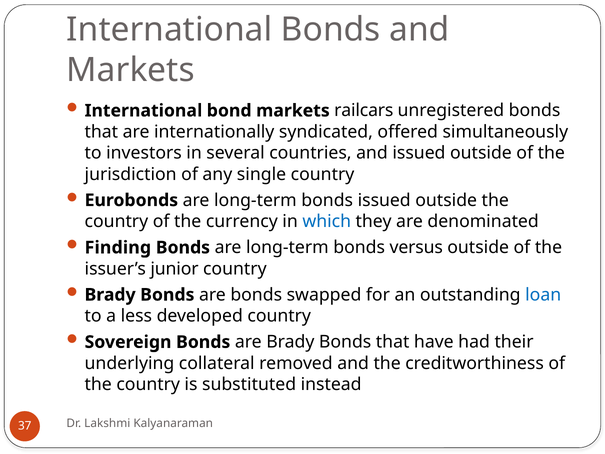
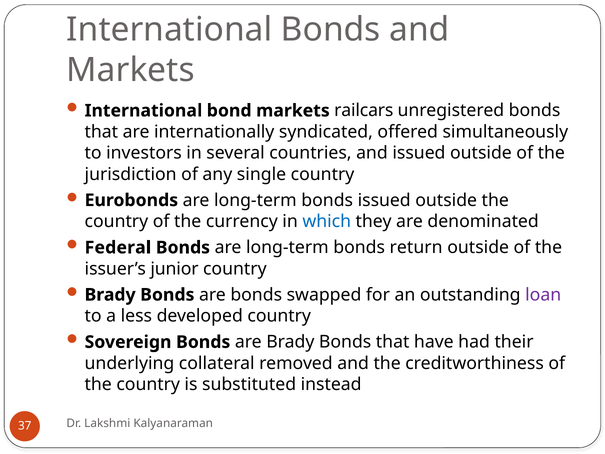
Finding: Finding -> Federal (118, 247)
versus: versus -> return (416, 247)
loan colour: blue -> purple (543, 295)
